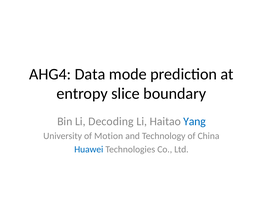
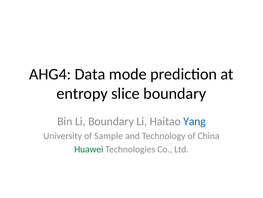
Li Decoding: Decoding -> Boundary (111, 121)
Motion: Motion -> Sample (109, 135)
Huawei colour: blue -> green (89, 149)
